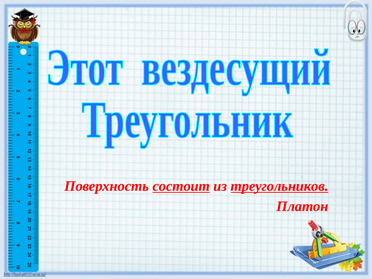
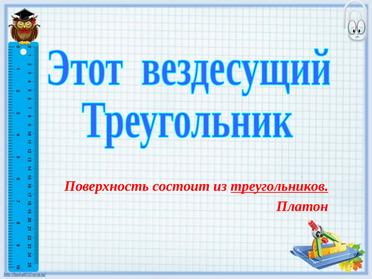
состоит underline: present -> none (181, 186)
